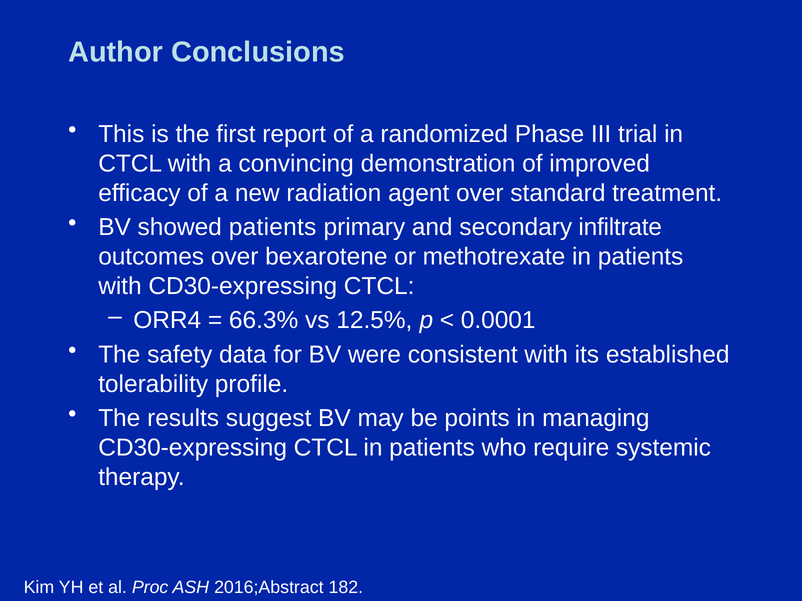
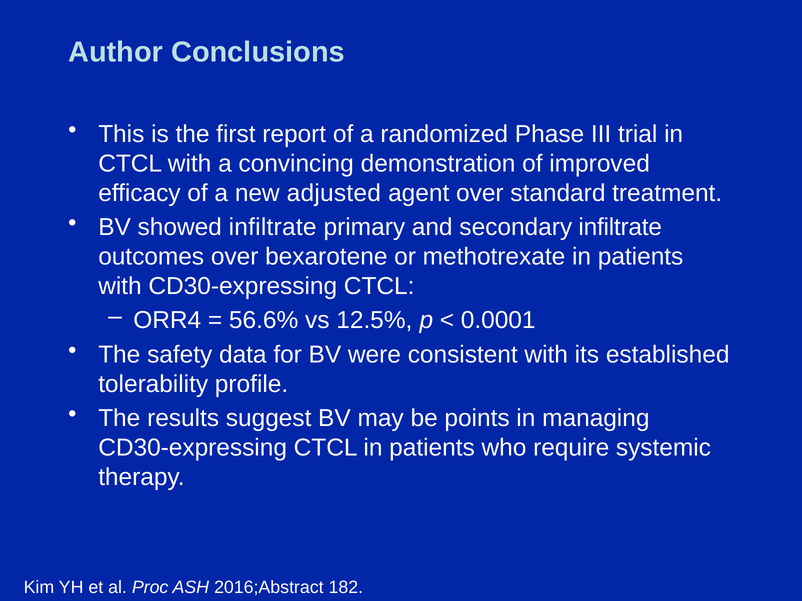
radiation: radiation -> adjusted (334, 193)
showed patients: patients -> infiltrate (273, 228)
66.3%: 66.3% -> 56.6% (264, 321)
